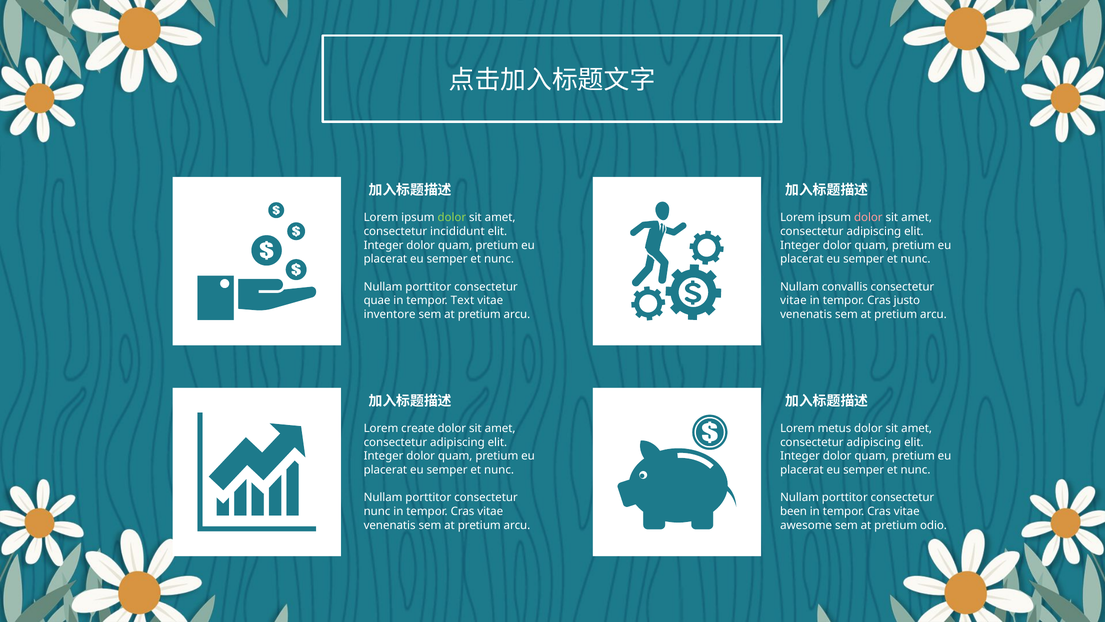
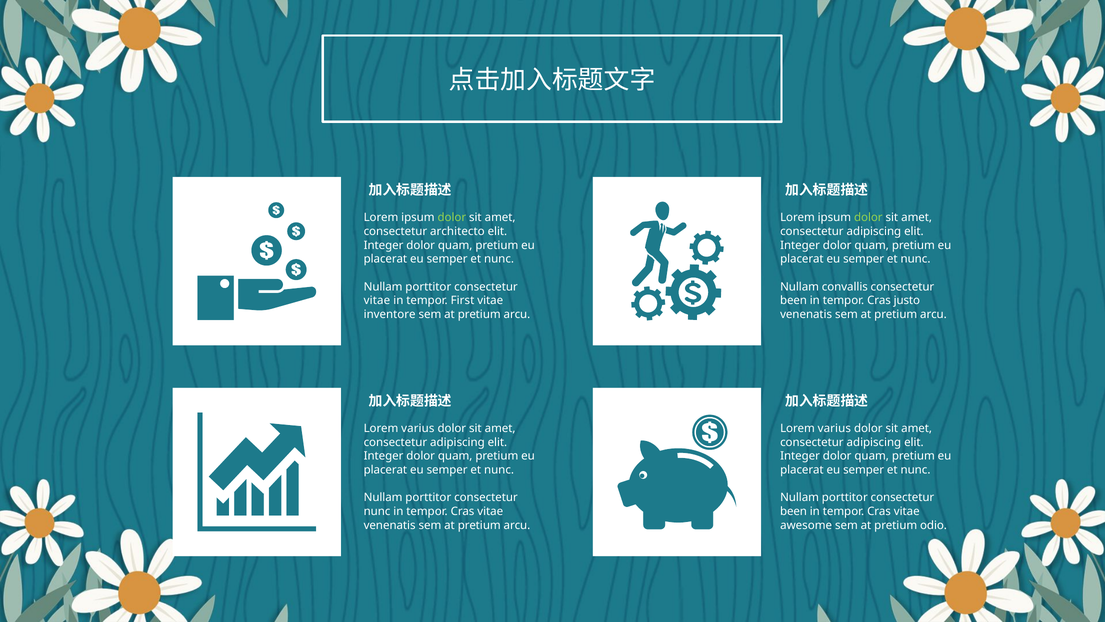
dolor colour: pink -> light green (868, 217)
incididunt: incididunt -> architecto (457, 231)
quae: quae -> vitae (377, 300)
Text: Text -> First (462, 300)
vitae: vitae -> been (794, 300)
create: create -> varius (418, 428)
metus: metus -> varius (834, 428)
